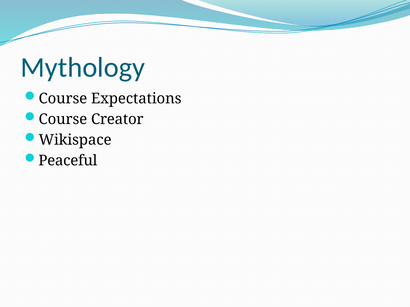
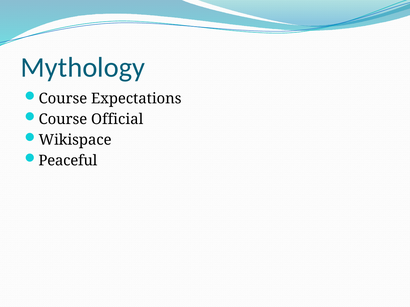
Creator: Creator -> Official (117, 119)
